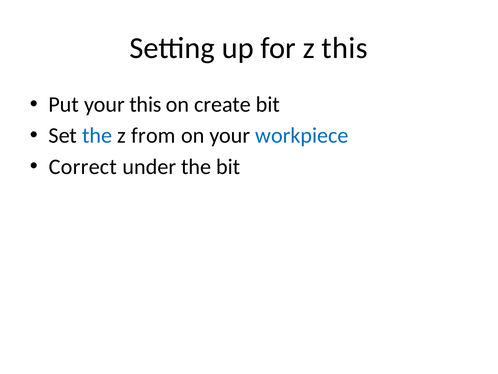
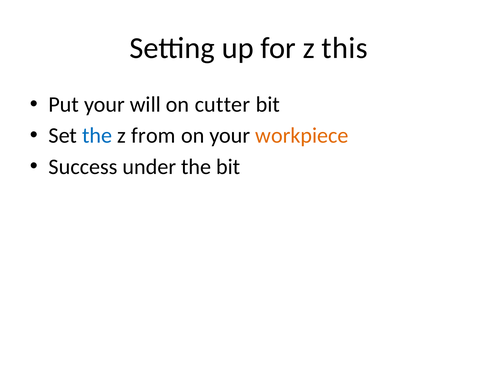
your this: this -> will (145, 104)
create: create -> cutter (222, 104)
workpiece colour: blue -> orange (302, 135)
Correct: Correct -> Success (83, 166)
